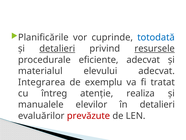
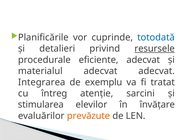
detalieri underline: present -> none (57, 48)
materialul elevului: elevului -> adecvat (101, 71)
realiza: realiza -> sarcini (141, 93)
manualele: manualele -> stimularea (41, 104)
în detalieri: detalieri -> învățare (157, 104)
prevăzute colour: red -> orange (89, 115)
